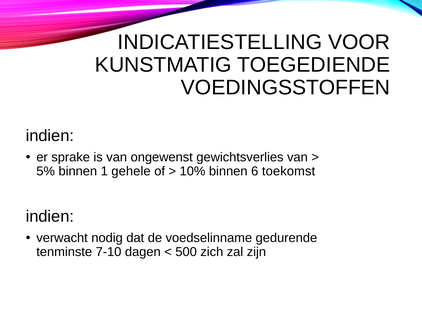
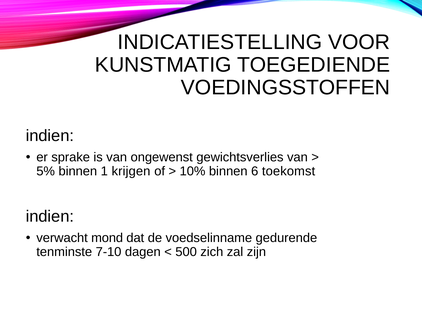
gehele: gehele -> krijgen (131, 171)
nodig: nodig -> mond (107, 238)
